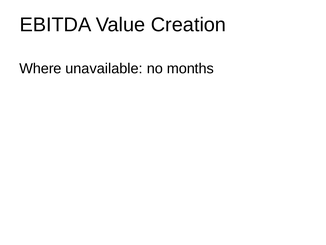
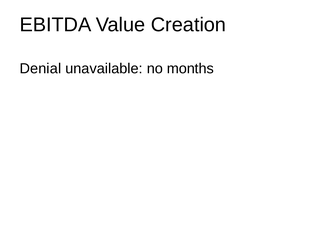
Where: Where -> Denial (40, 68)
